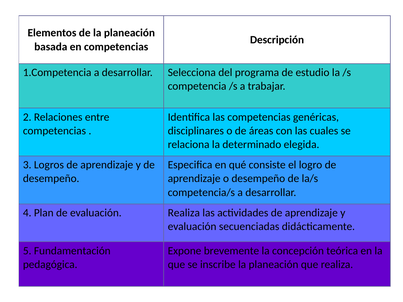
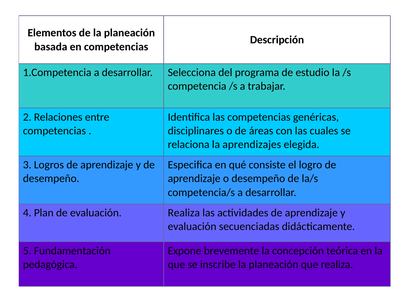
determinado: determinado -> aprendizajes (252, 145)
